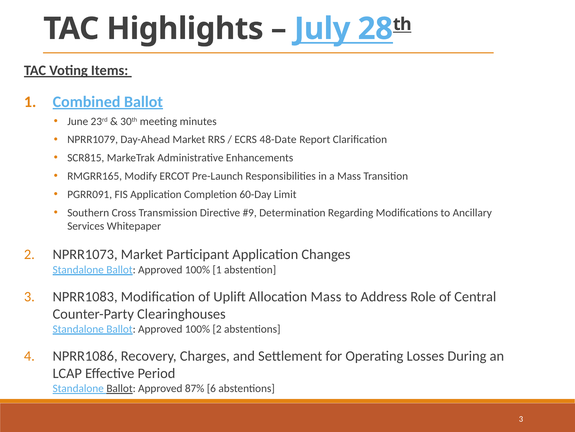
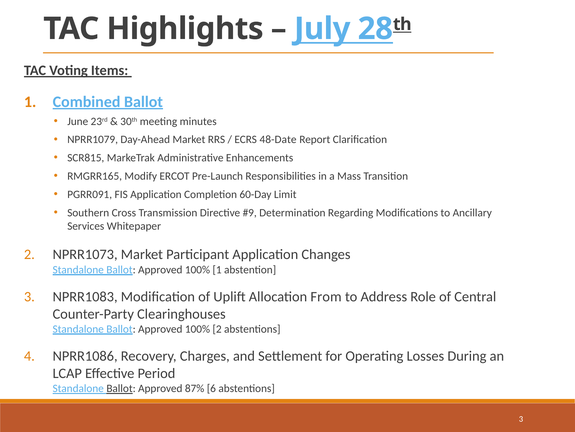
Allocation Mass: Mass -> From (326, 296)
